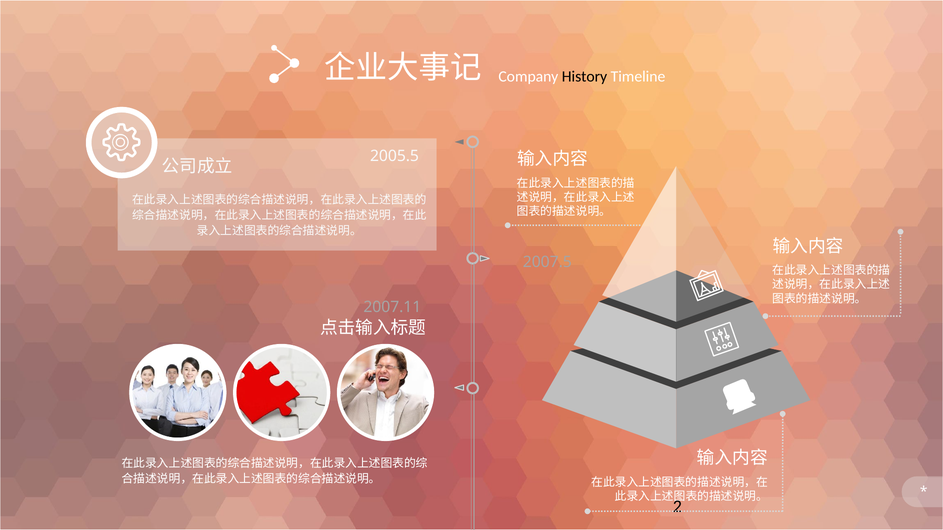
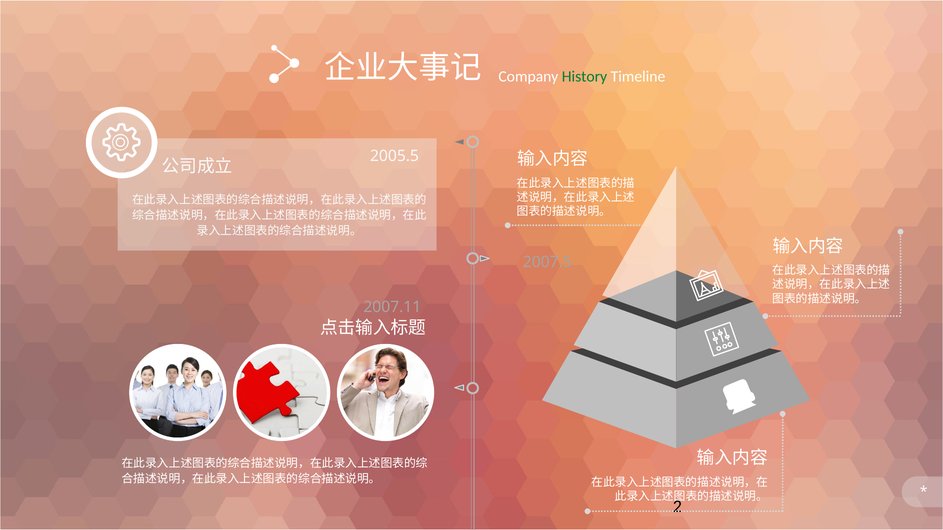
History colour: black -> green (585, 77)
